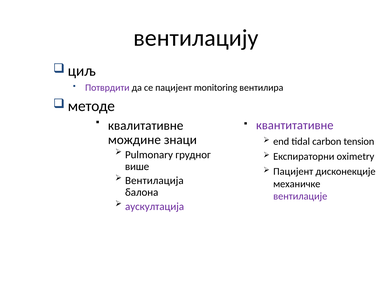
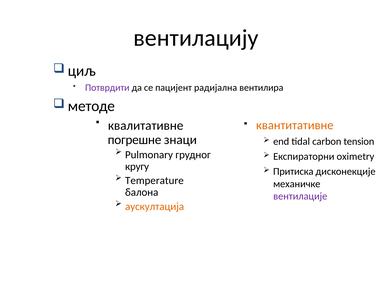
monitoring: monitoring -> радијална (216, 88)
квантитативне colour: purple -> orange (295, 125)
мождине: мождине -> погрешне (135, 140)
више: више -> кругу (137, 167)
Пацијент: Пацијент -> Притиска (293, 171)
Вентилација: Вентилација -> Temperature (154, 181)
аускултација colour: purple -> orange (155, 206)
